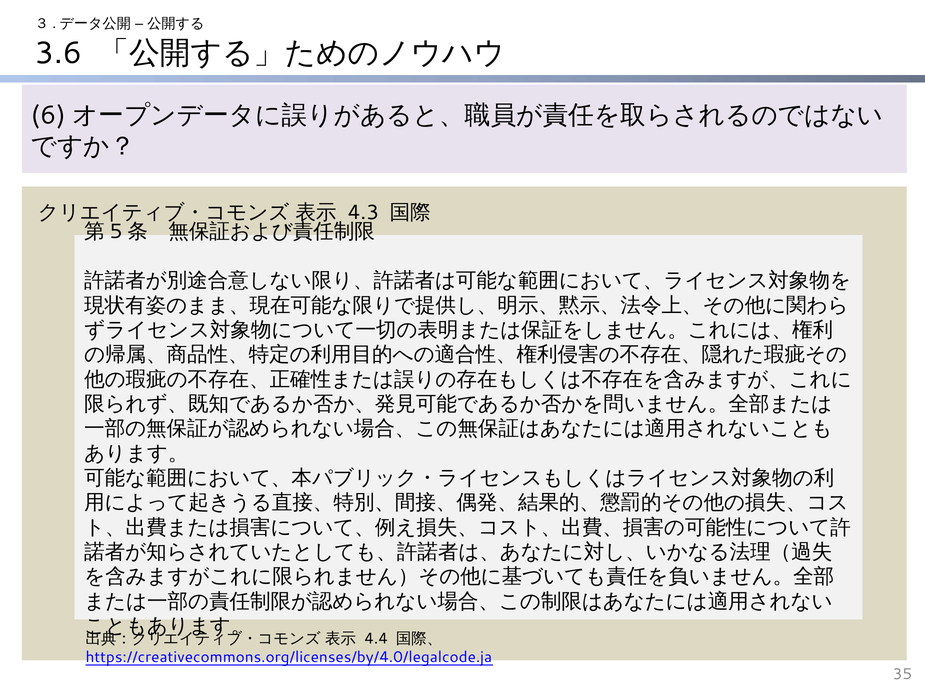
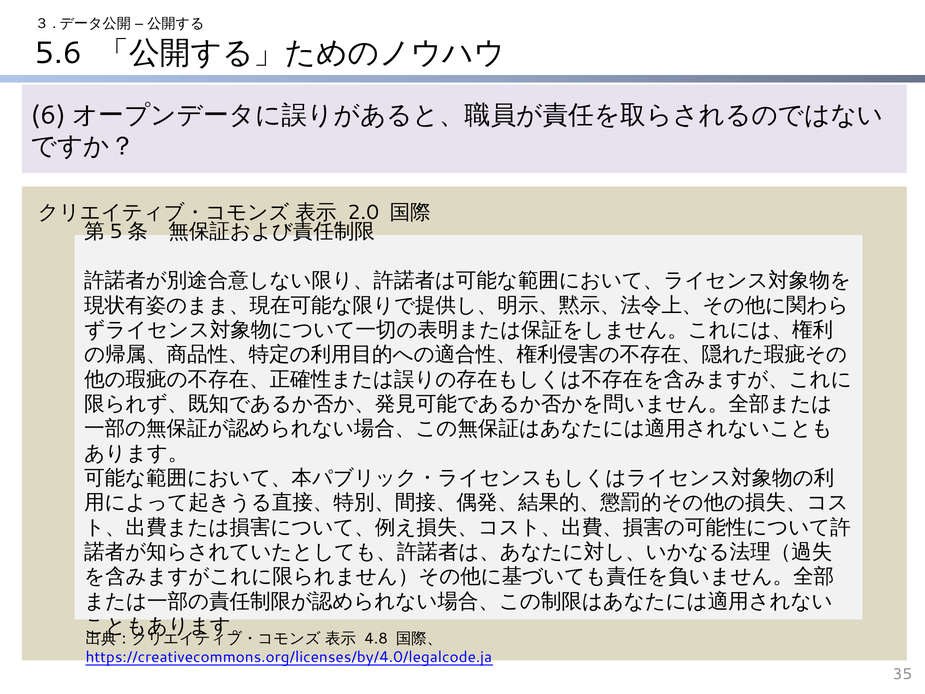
3.6: 3.6 -> 5.6 (59, 53)
4.3: 4.3 -> 2.0 (363, 212)
4.4: 4.4 -> 4.8 (376, 639)
